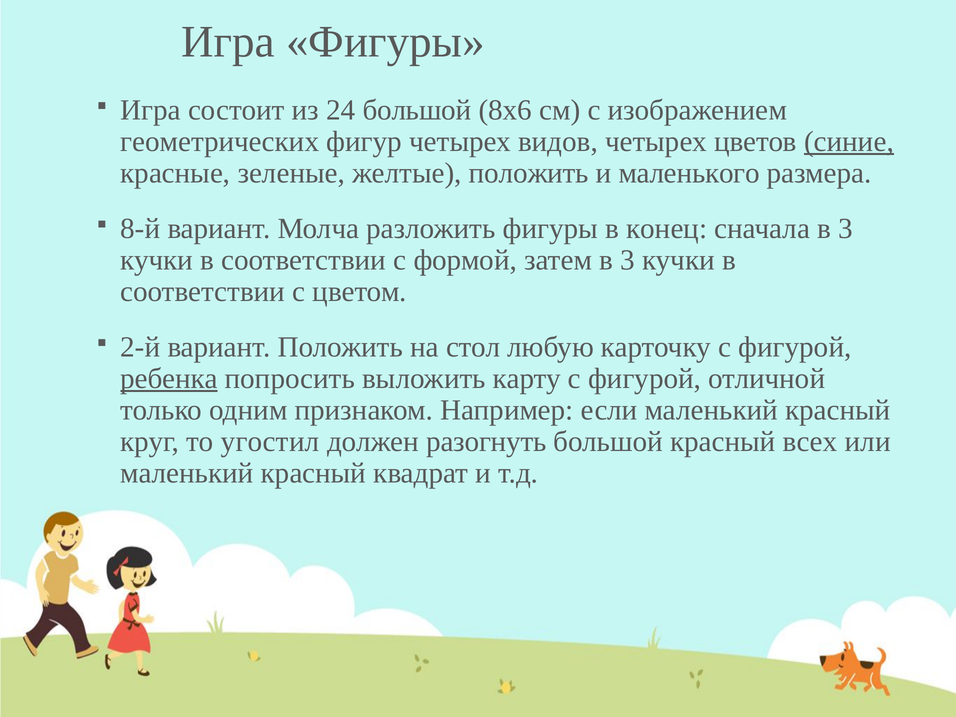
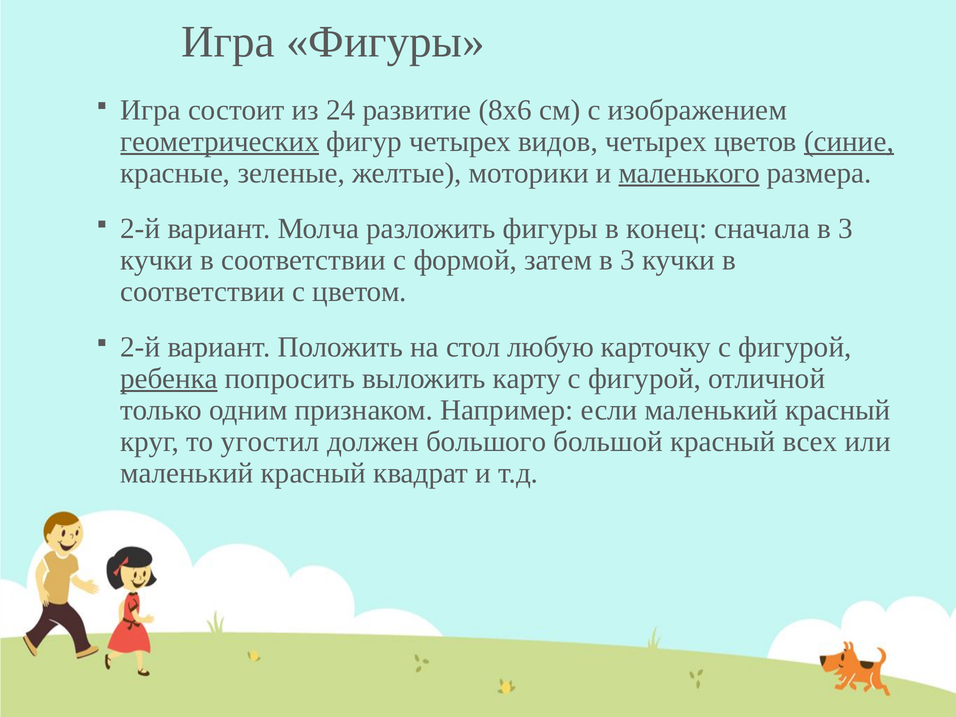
24 большой: большой -> развитие (417, 110)
геометрических underline: none -> present (220, 142)
желтые положить: положить -> моторики (529, 173)
маленького underline: none -> present (689, 173)
8-й: 8-й -> 2-й (140, 228)
разогнуть: разогнуть -> большого (486, 442)
